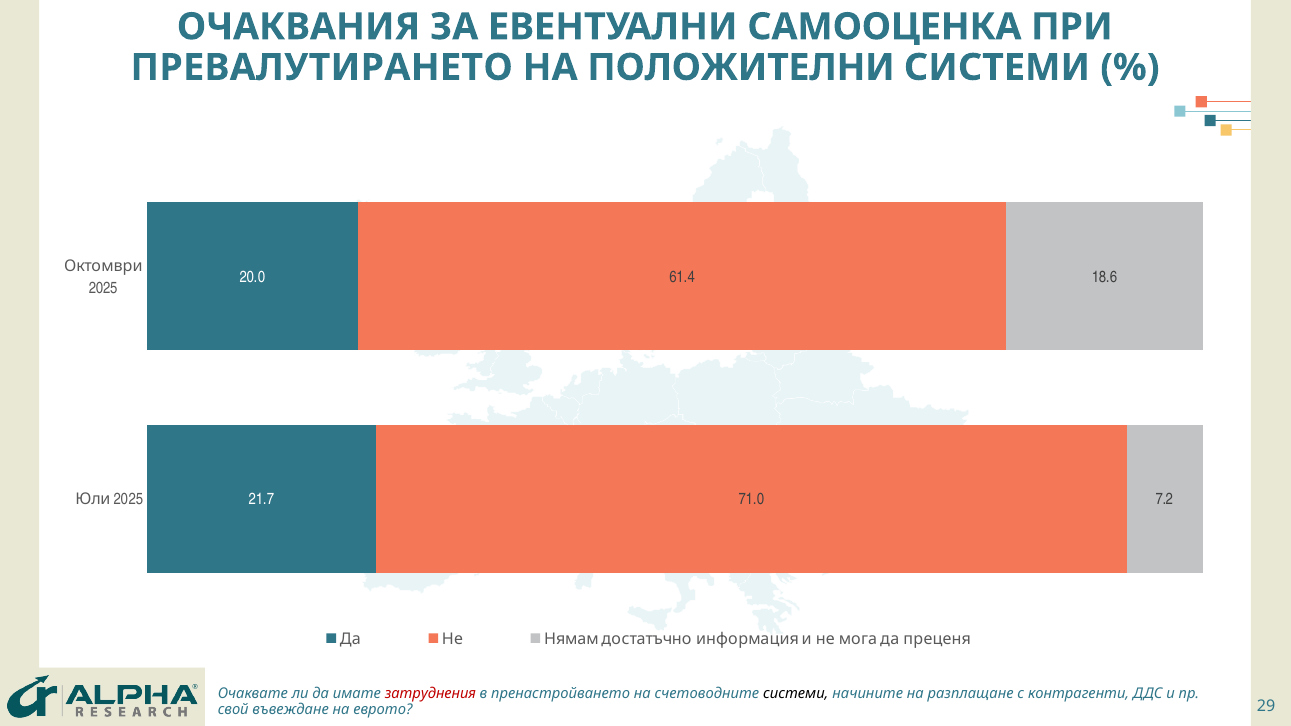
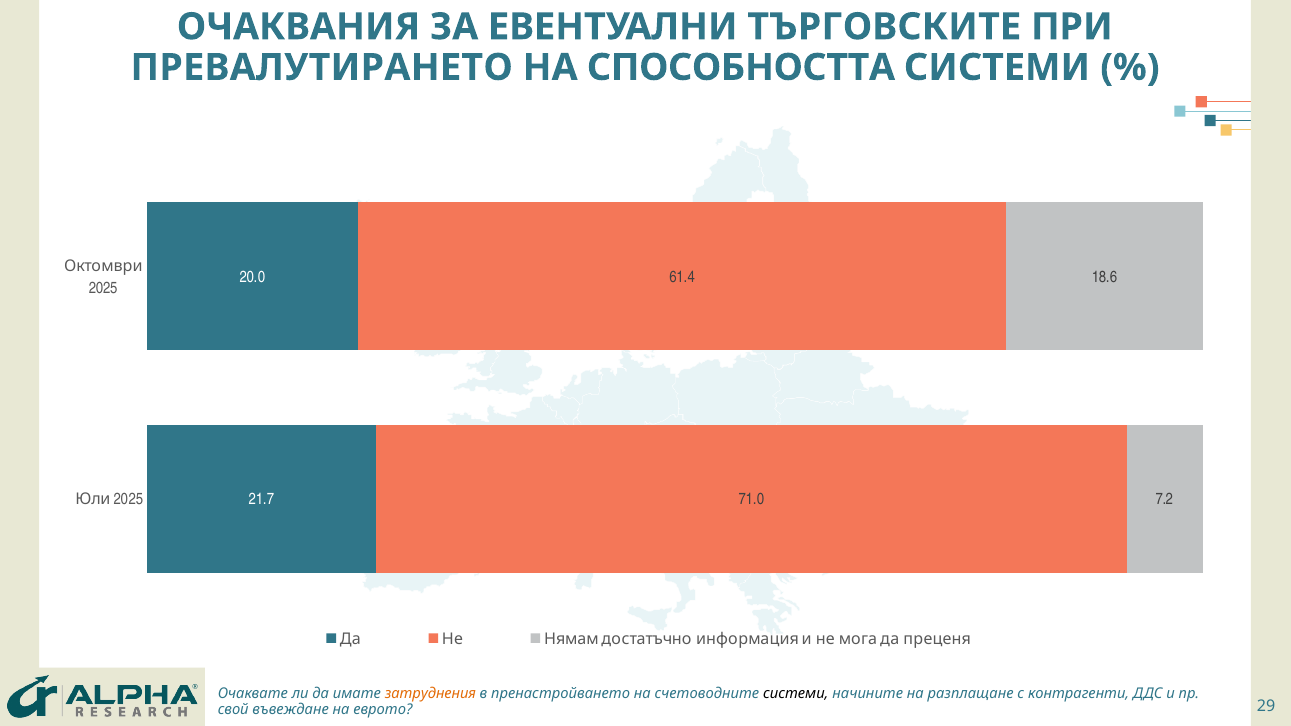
САМООЦЕНКА: САМООЦЕНКА -> ТЪРГОВСКИТЕ (884, 27)
ПОЛОЖИТЕЛНИ: ПОЛОЖИТЕЛНИ -> СПОСОБНОСТТА (741, 68)
затруднения colour: red -> orange (430, 694)
